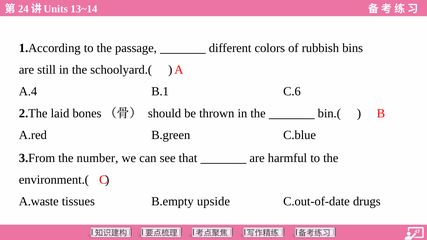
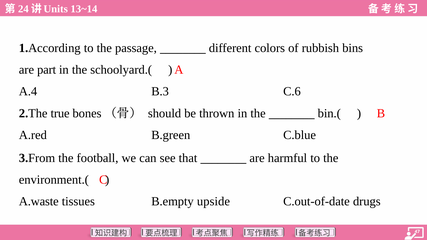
still: still -> part (47, 70)
B.1: B.1 -> B.3 (160, 92)
laid: laid -> true (60, 113)
number: number -> football (98, 158)
